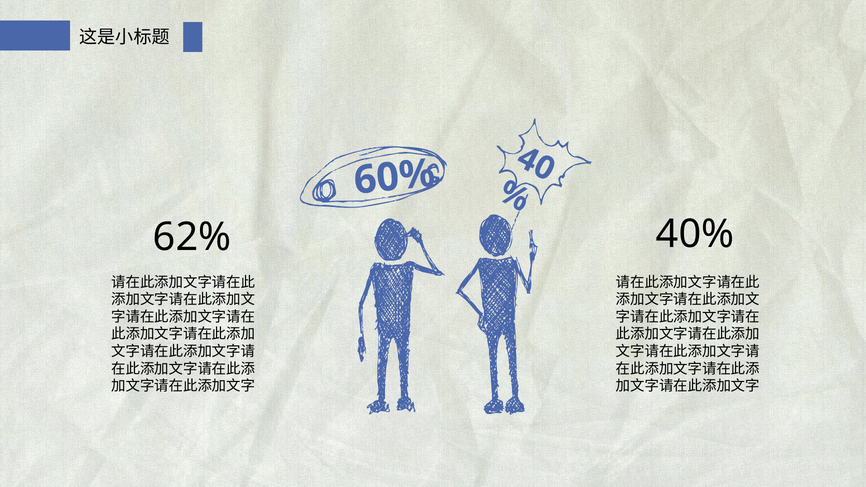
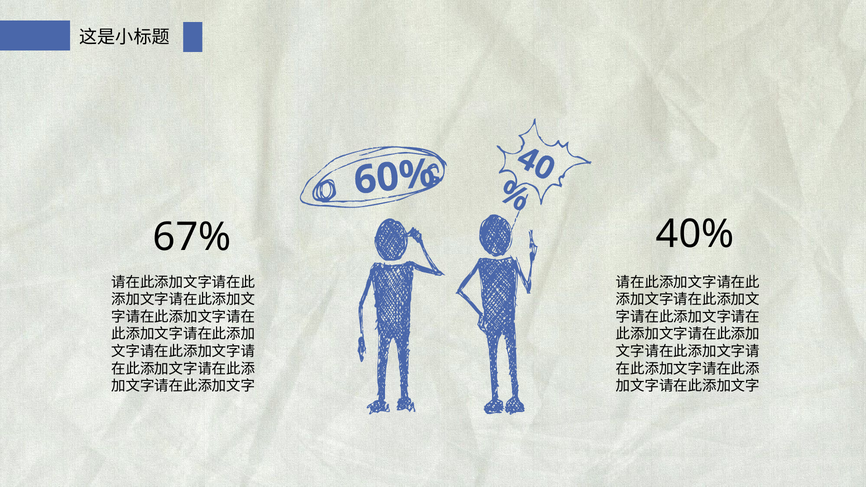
62%: 62% -> 67% (192, 237)
